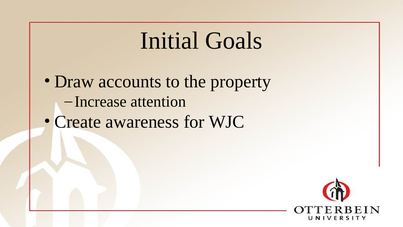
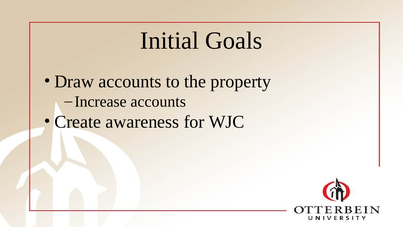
Increase attention: attention -> accounts (158, 102)
